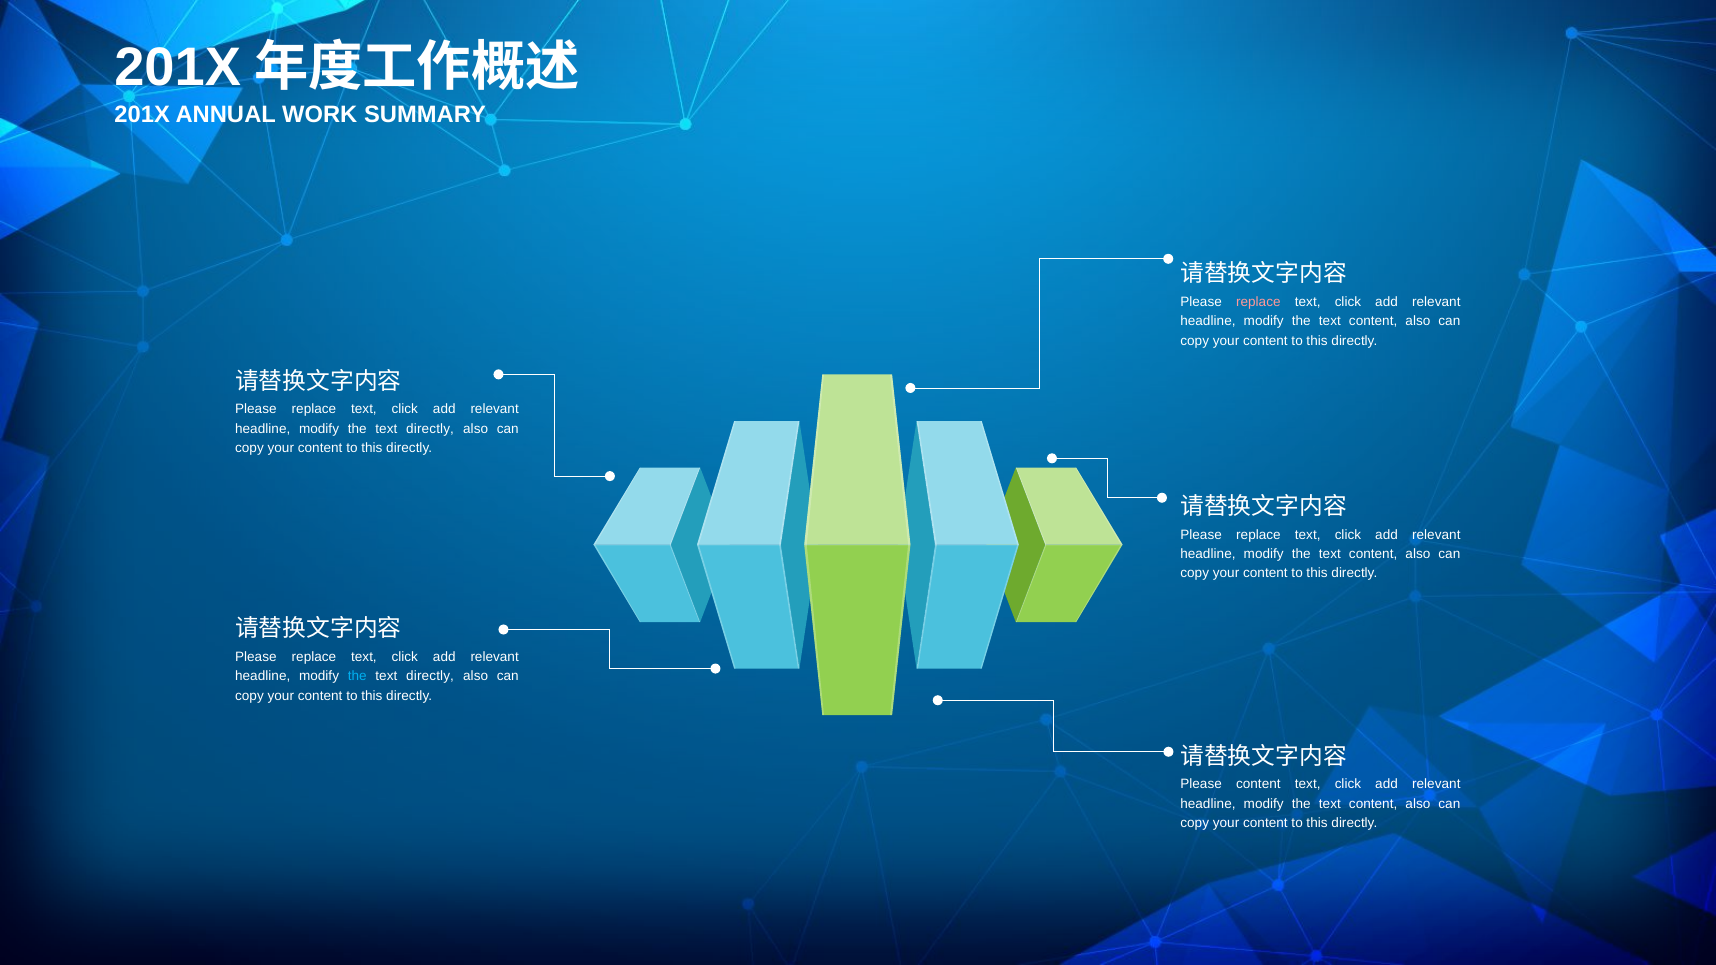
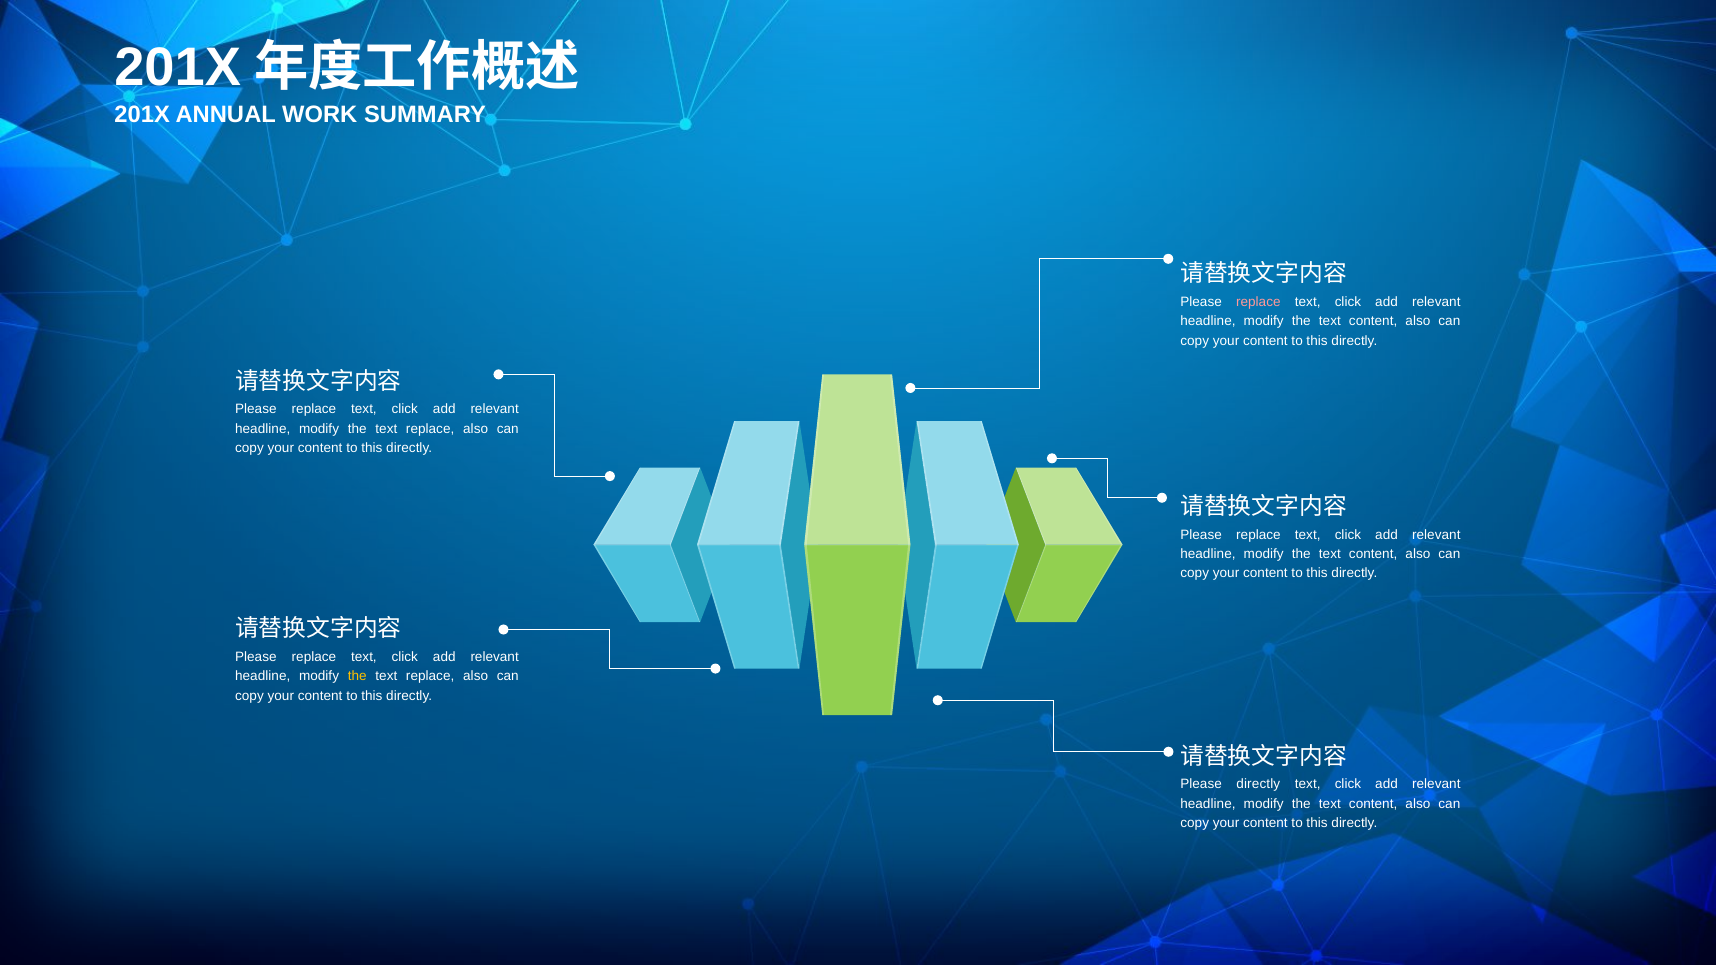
directly: directly -> replace (430, 429)
the colour: light blue -> yellow (357, 676)
directly: directly -> replace (430, 676)
Please content: content -> directly (1258, 784)
